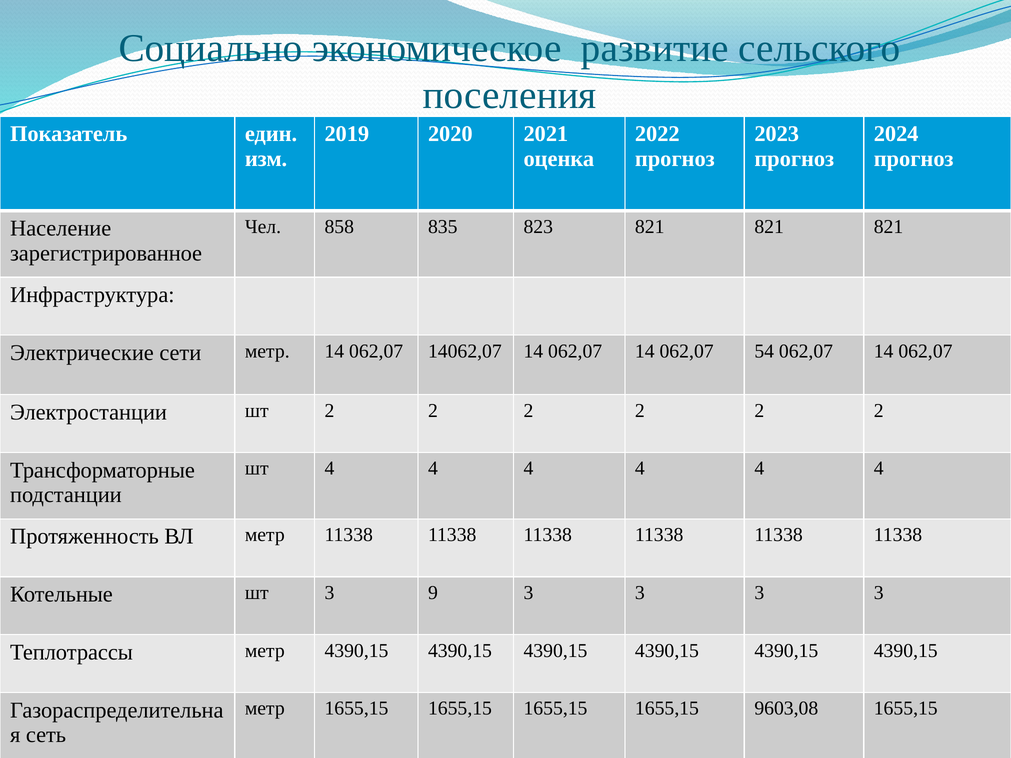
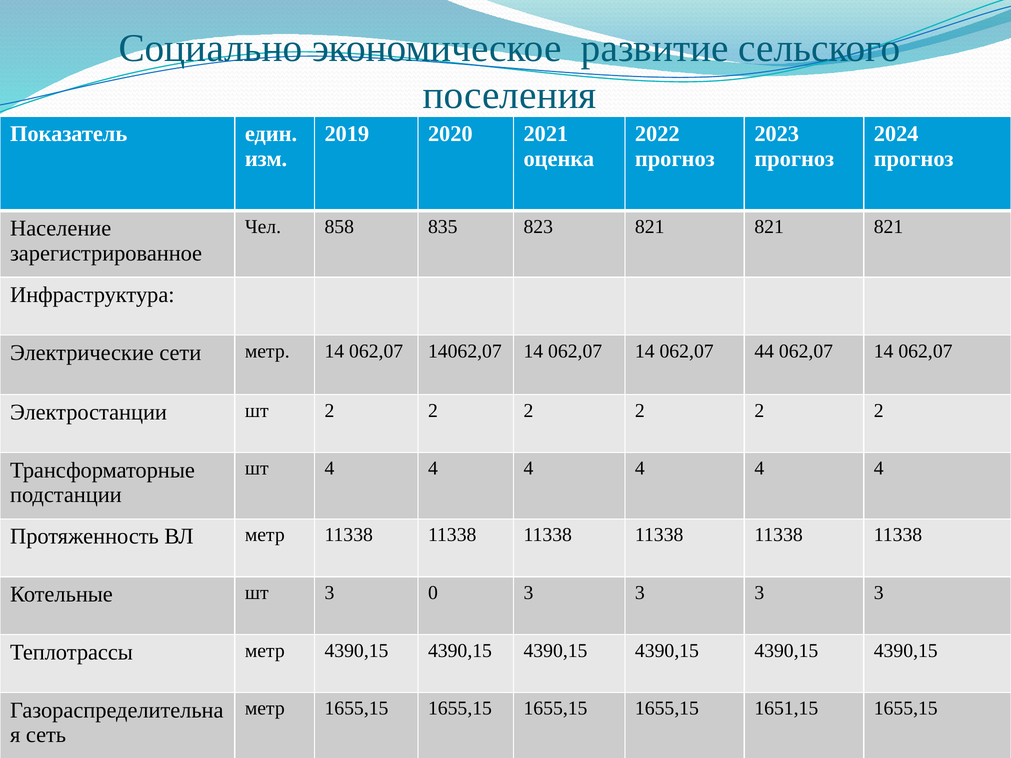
54: 54 -> 44 (764, 351)
9: 9 -> 0 (433, 593)
9603,08: 9603,08 -> 1651,15 (786, 709)
